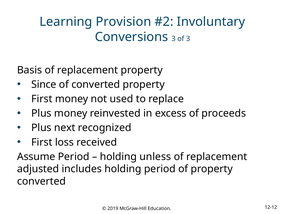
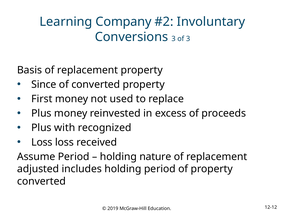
Provision: Provision -> Company (124, 22)
next: next -> with (65, 128)
First: First -> Loss (42, 142)
unless: unless -> nature (155, 156)
